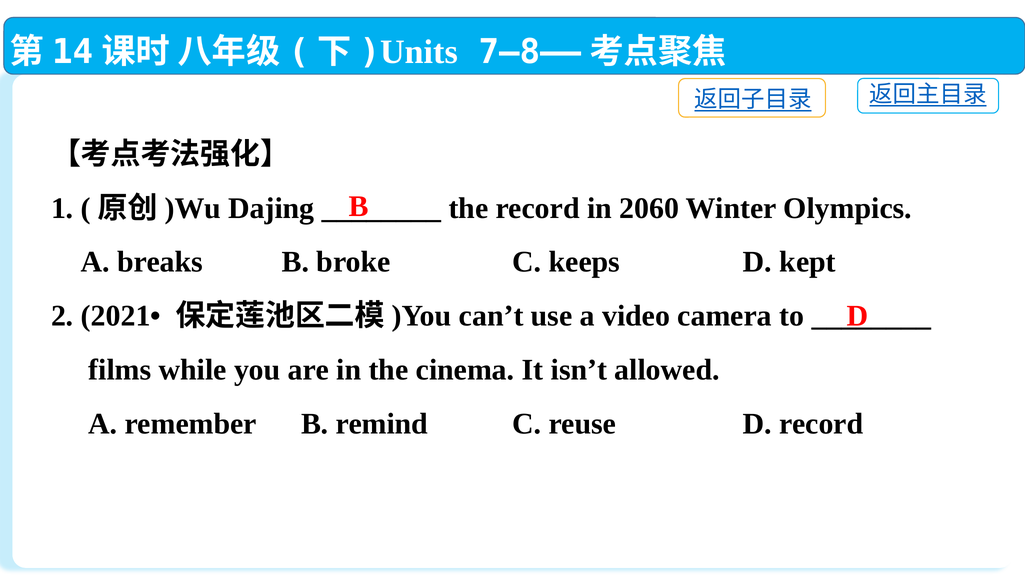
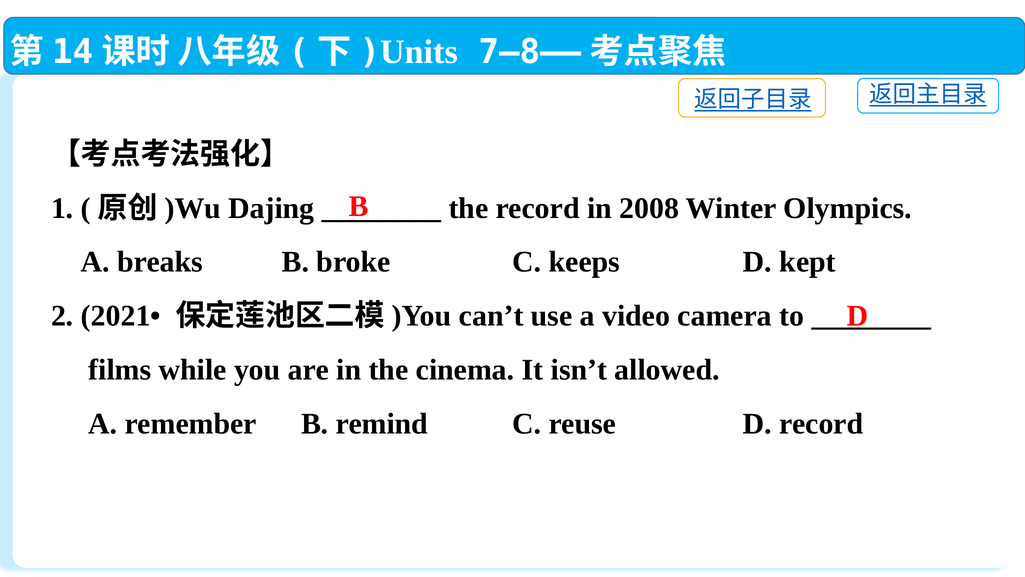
2060: 2060 -> 2008 (649, 208)
